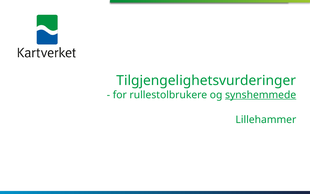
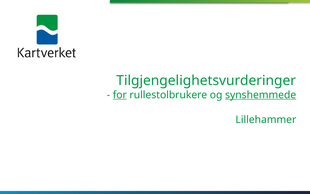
for underline: none -> present (120, 95)
